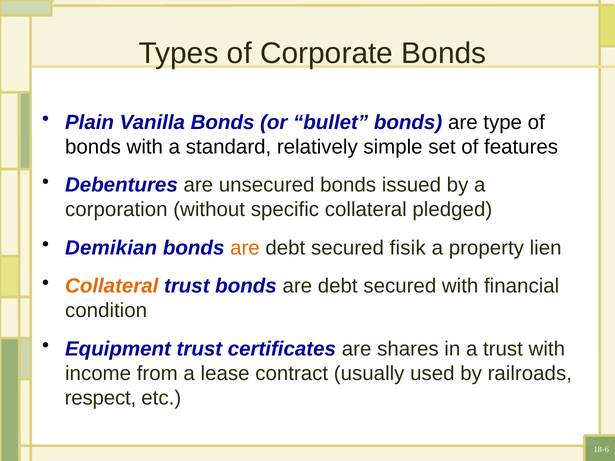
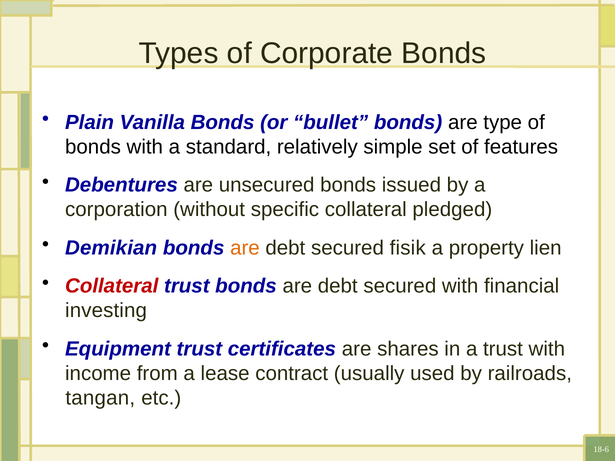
Collateral colour: orange -> red (112, 286)
condition: condition -> investing (106, 311)
respect: respect -> tangan (100, 398)
